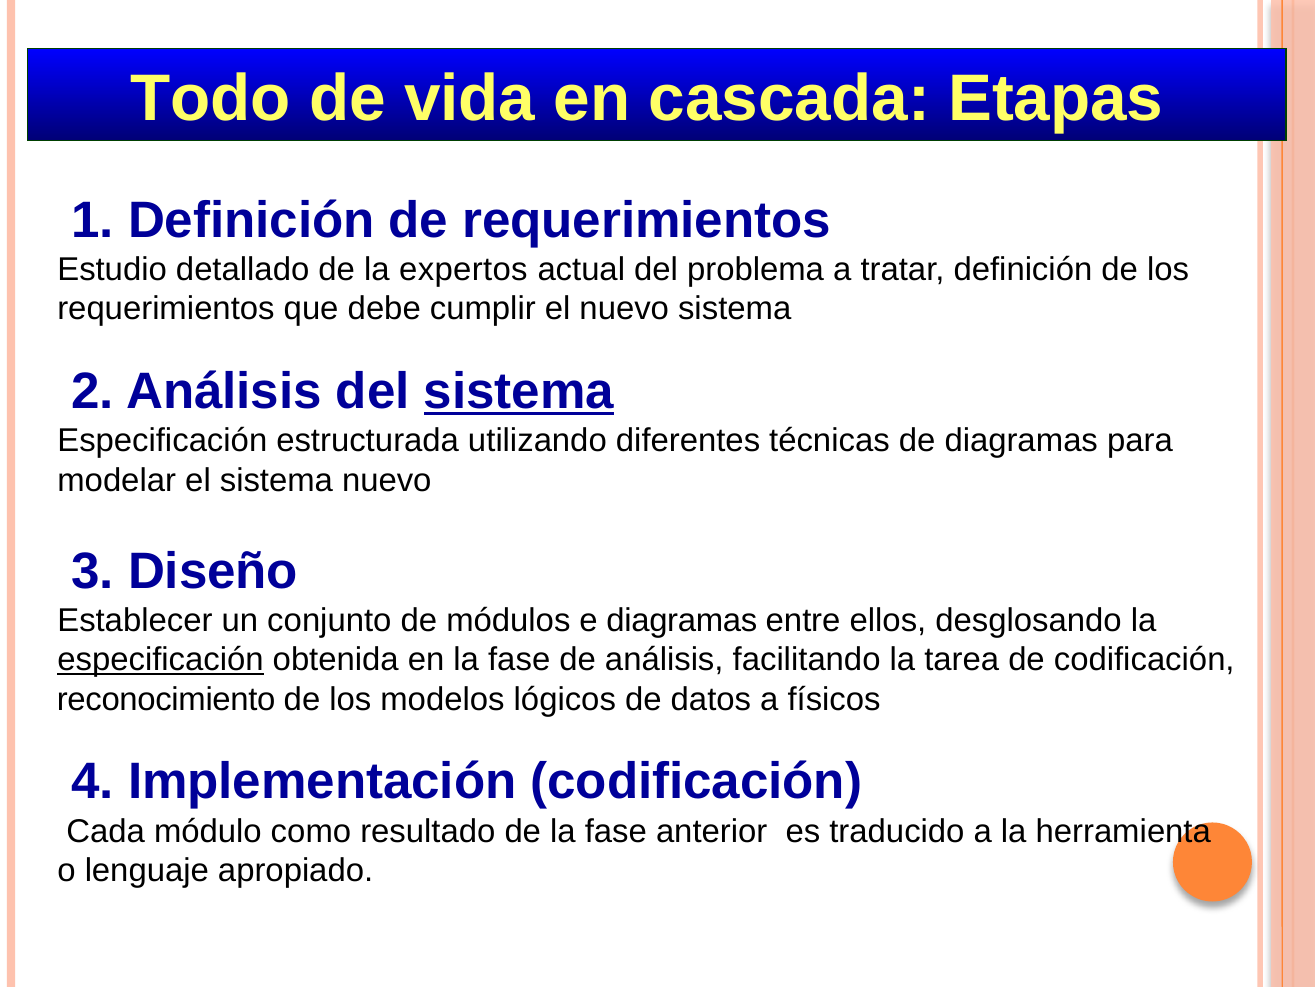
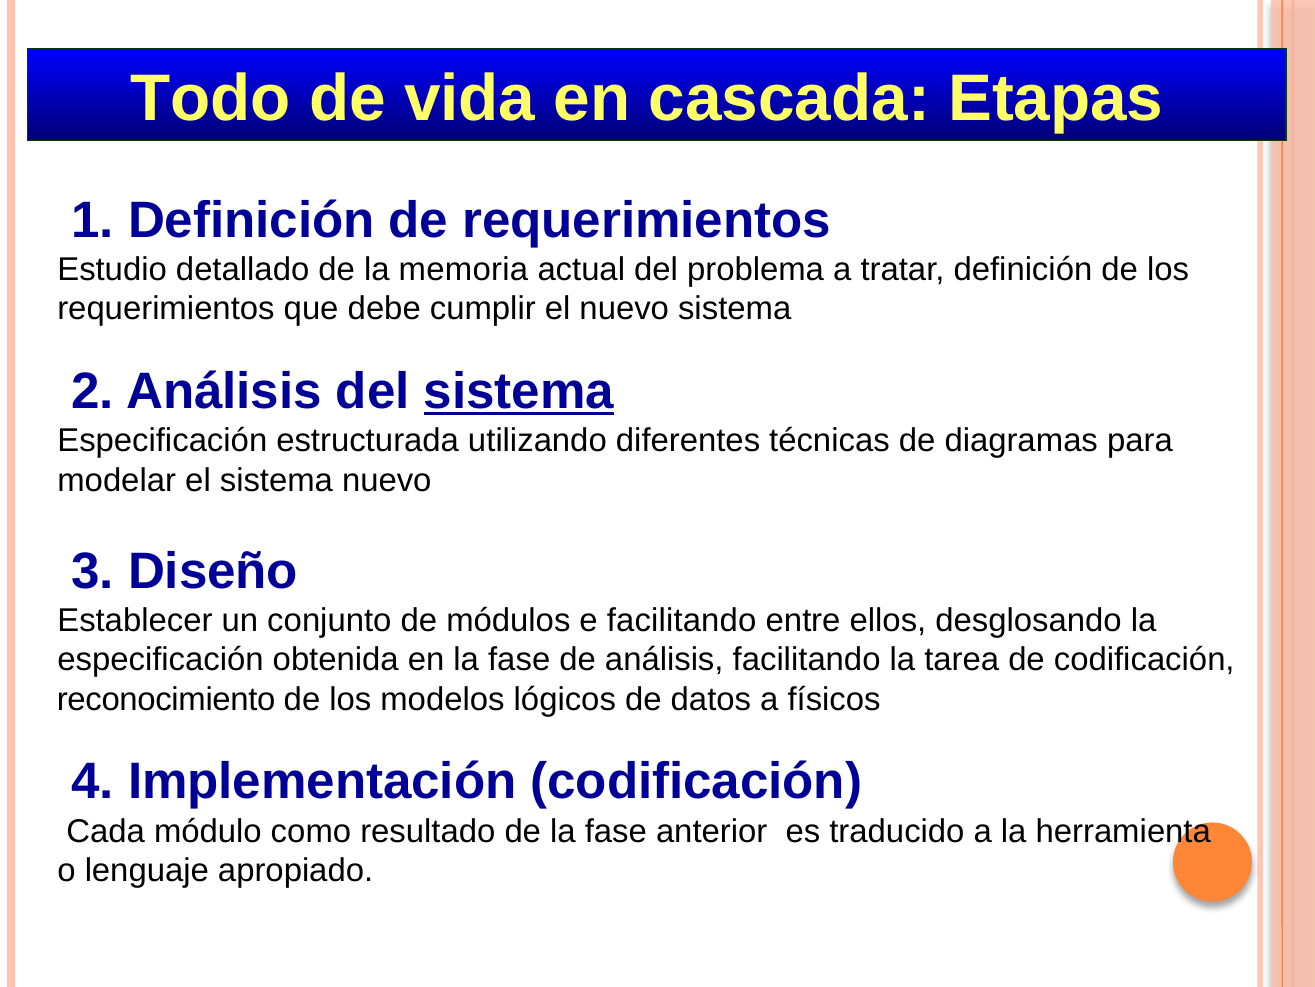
expertos: expertos -> memoria (463, 269)
e diagramas: diagramas -> facilitando (682, 620)
especificación underline: present -> none (161, 660)
